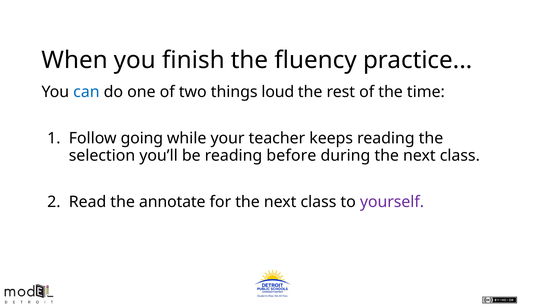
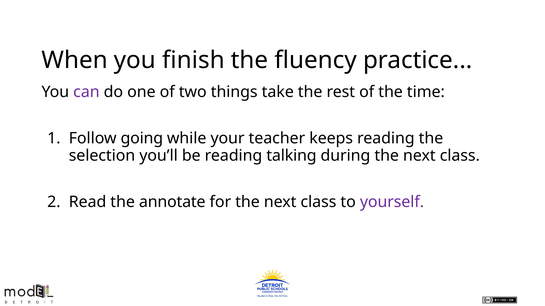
can colour: blue -> purple (86, 92)
loud: loud -> take (278, 92)
before: before -> talking (291, 156)
